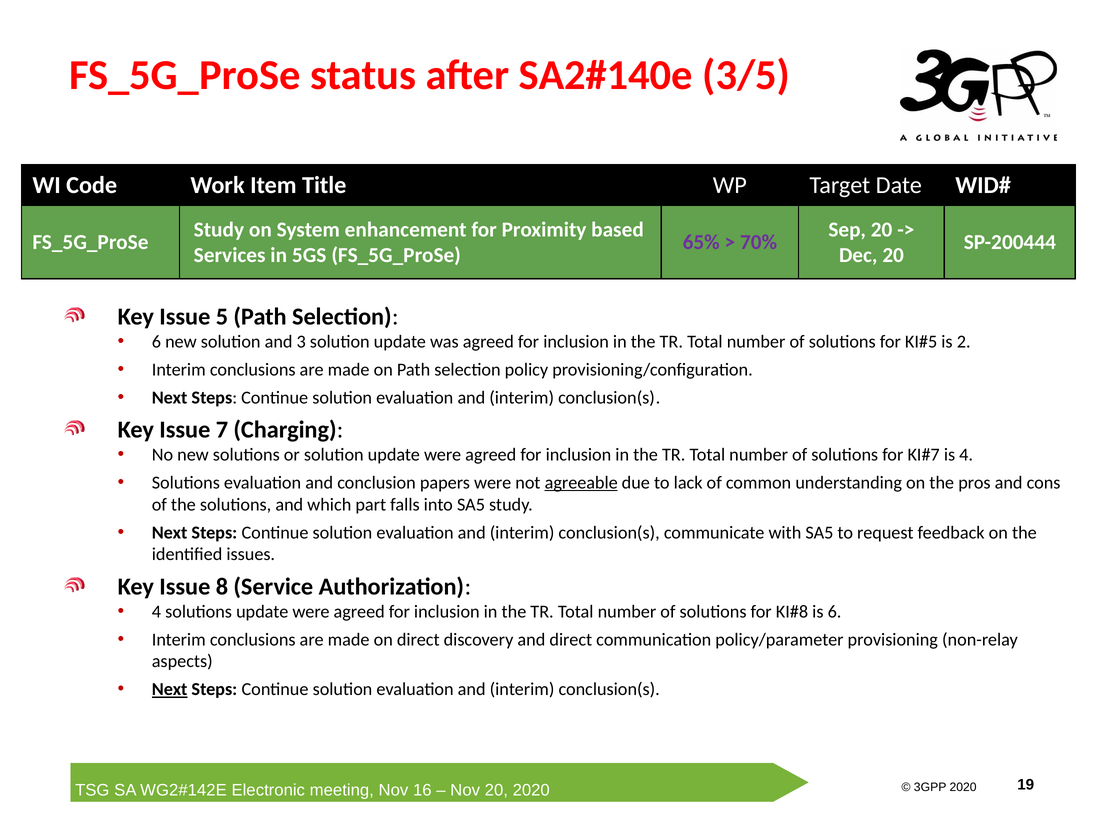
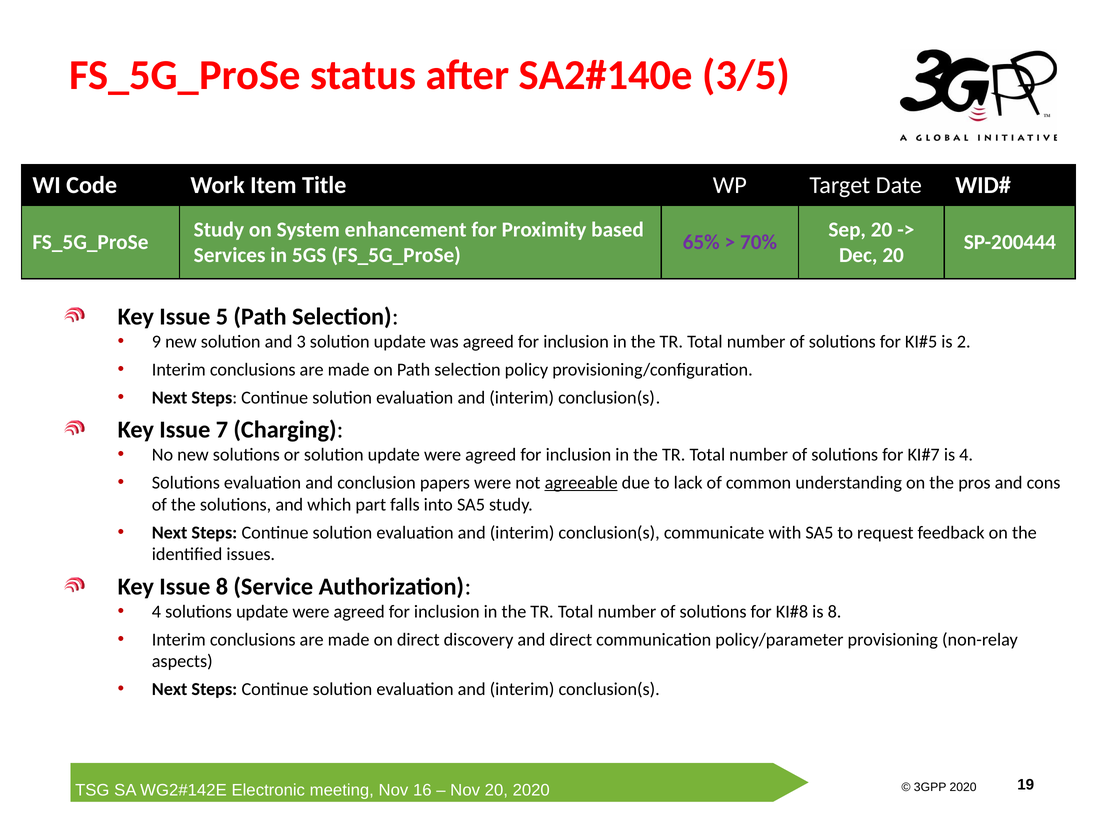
6: 6 -> 9 (156, 341)
is 6: 6 -> 8 (835, 611)
Next underline: present -> none (170, 689)
